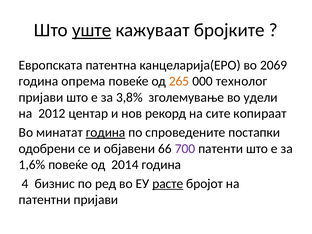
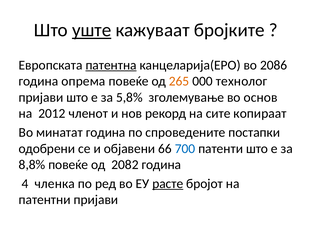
патентна underline: none -> present (111, 65)
2069: 2069 -> 2086 (274, 65)
3,8%: 3,8% -> 5,8% (129, 97)
удели: удели -> основ (261, 97)
центар: центар -> членот (88, 114)
година underline: present -> none (106, 132)
700 colour: purple -> blue (185, 149)
1,6%: 1,6% -> 8,8% (32, 165)
2014: 2014 -> 2082 (125, 165)
бизнис: бизнис -> членка (55, 184)
